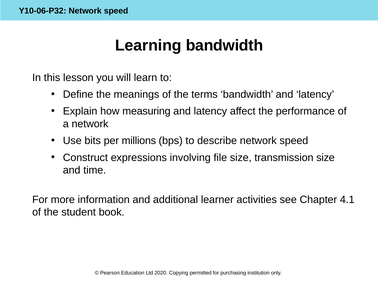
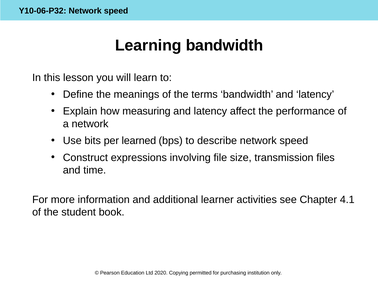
millions: millions -> learned (139, 140)
transmission size: size -> files (326, 157)
